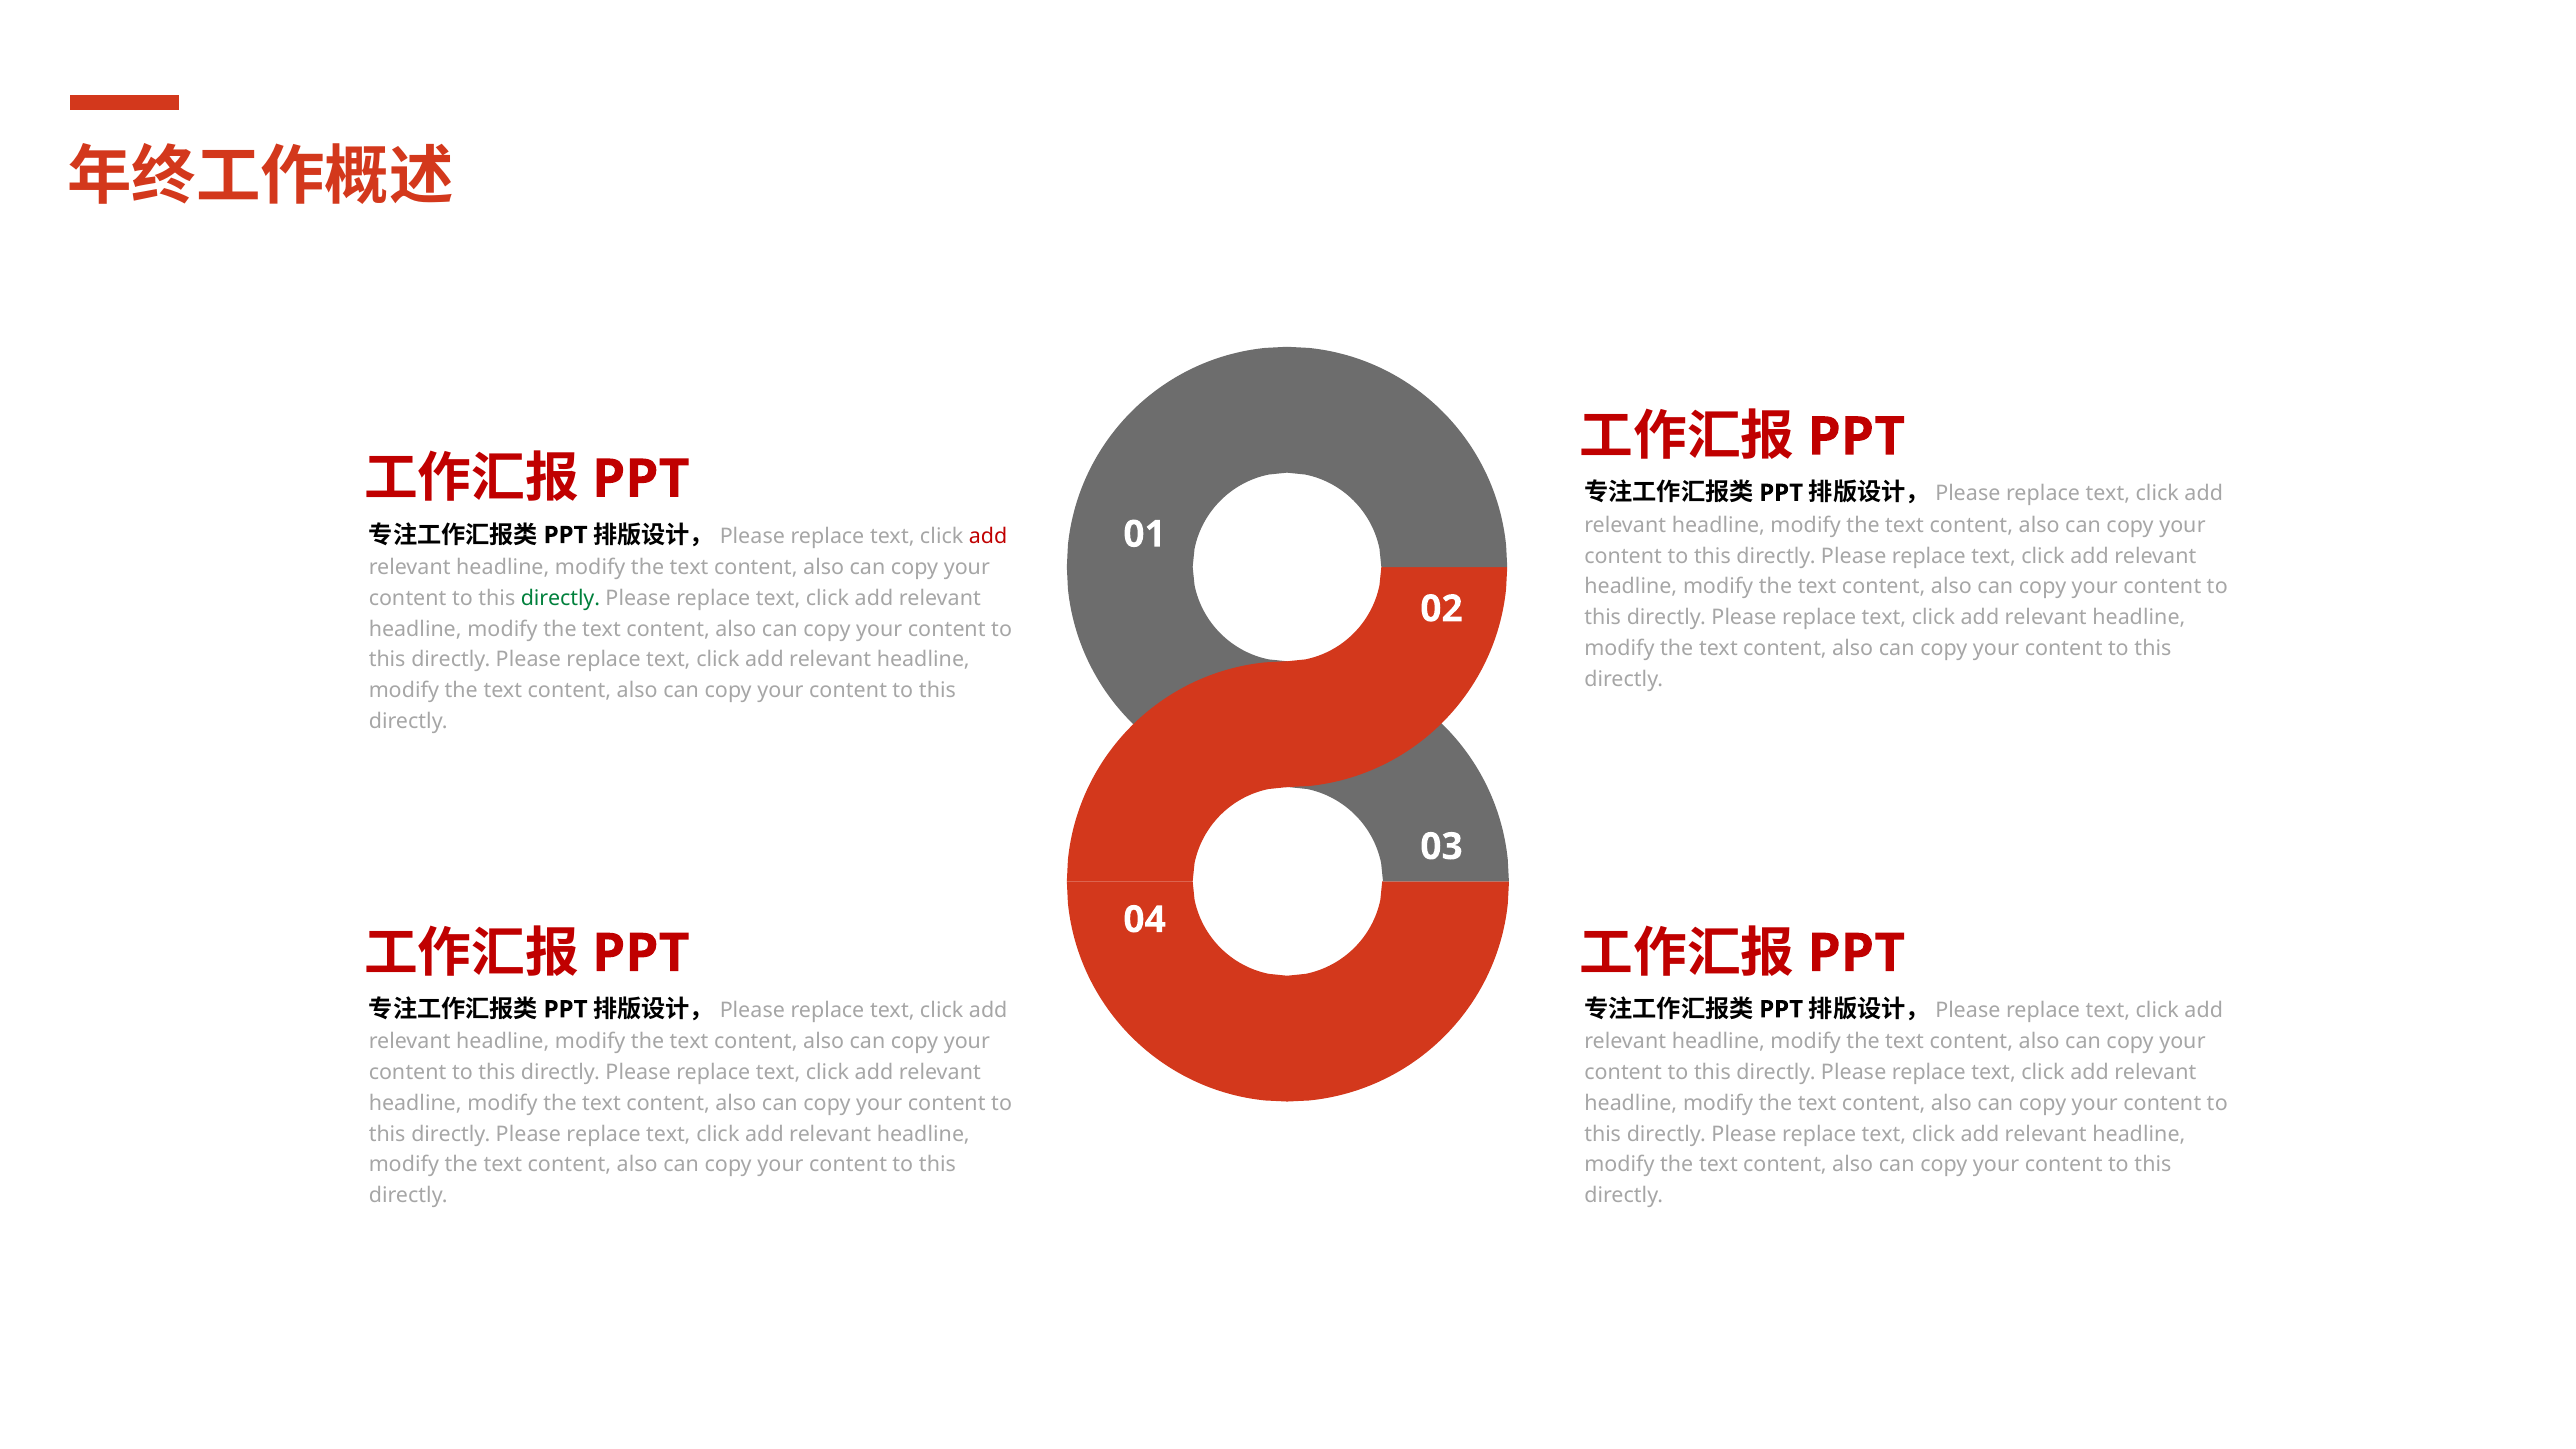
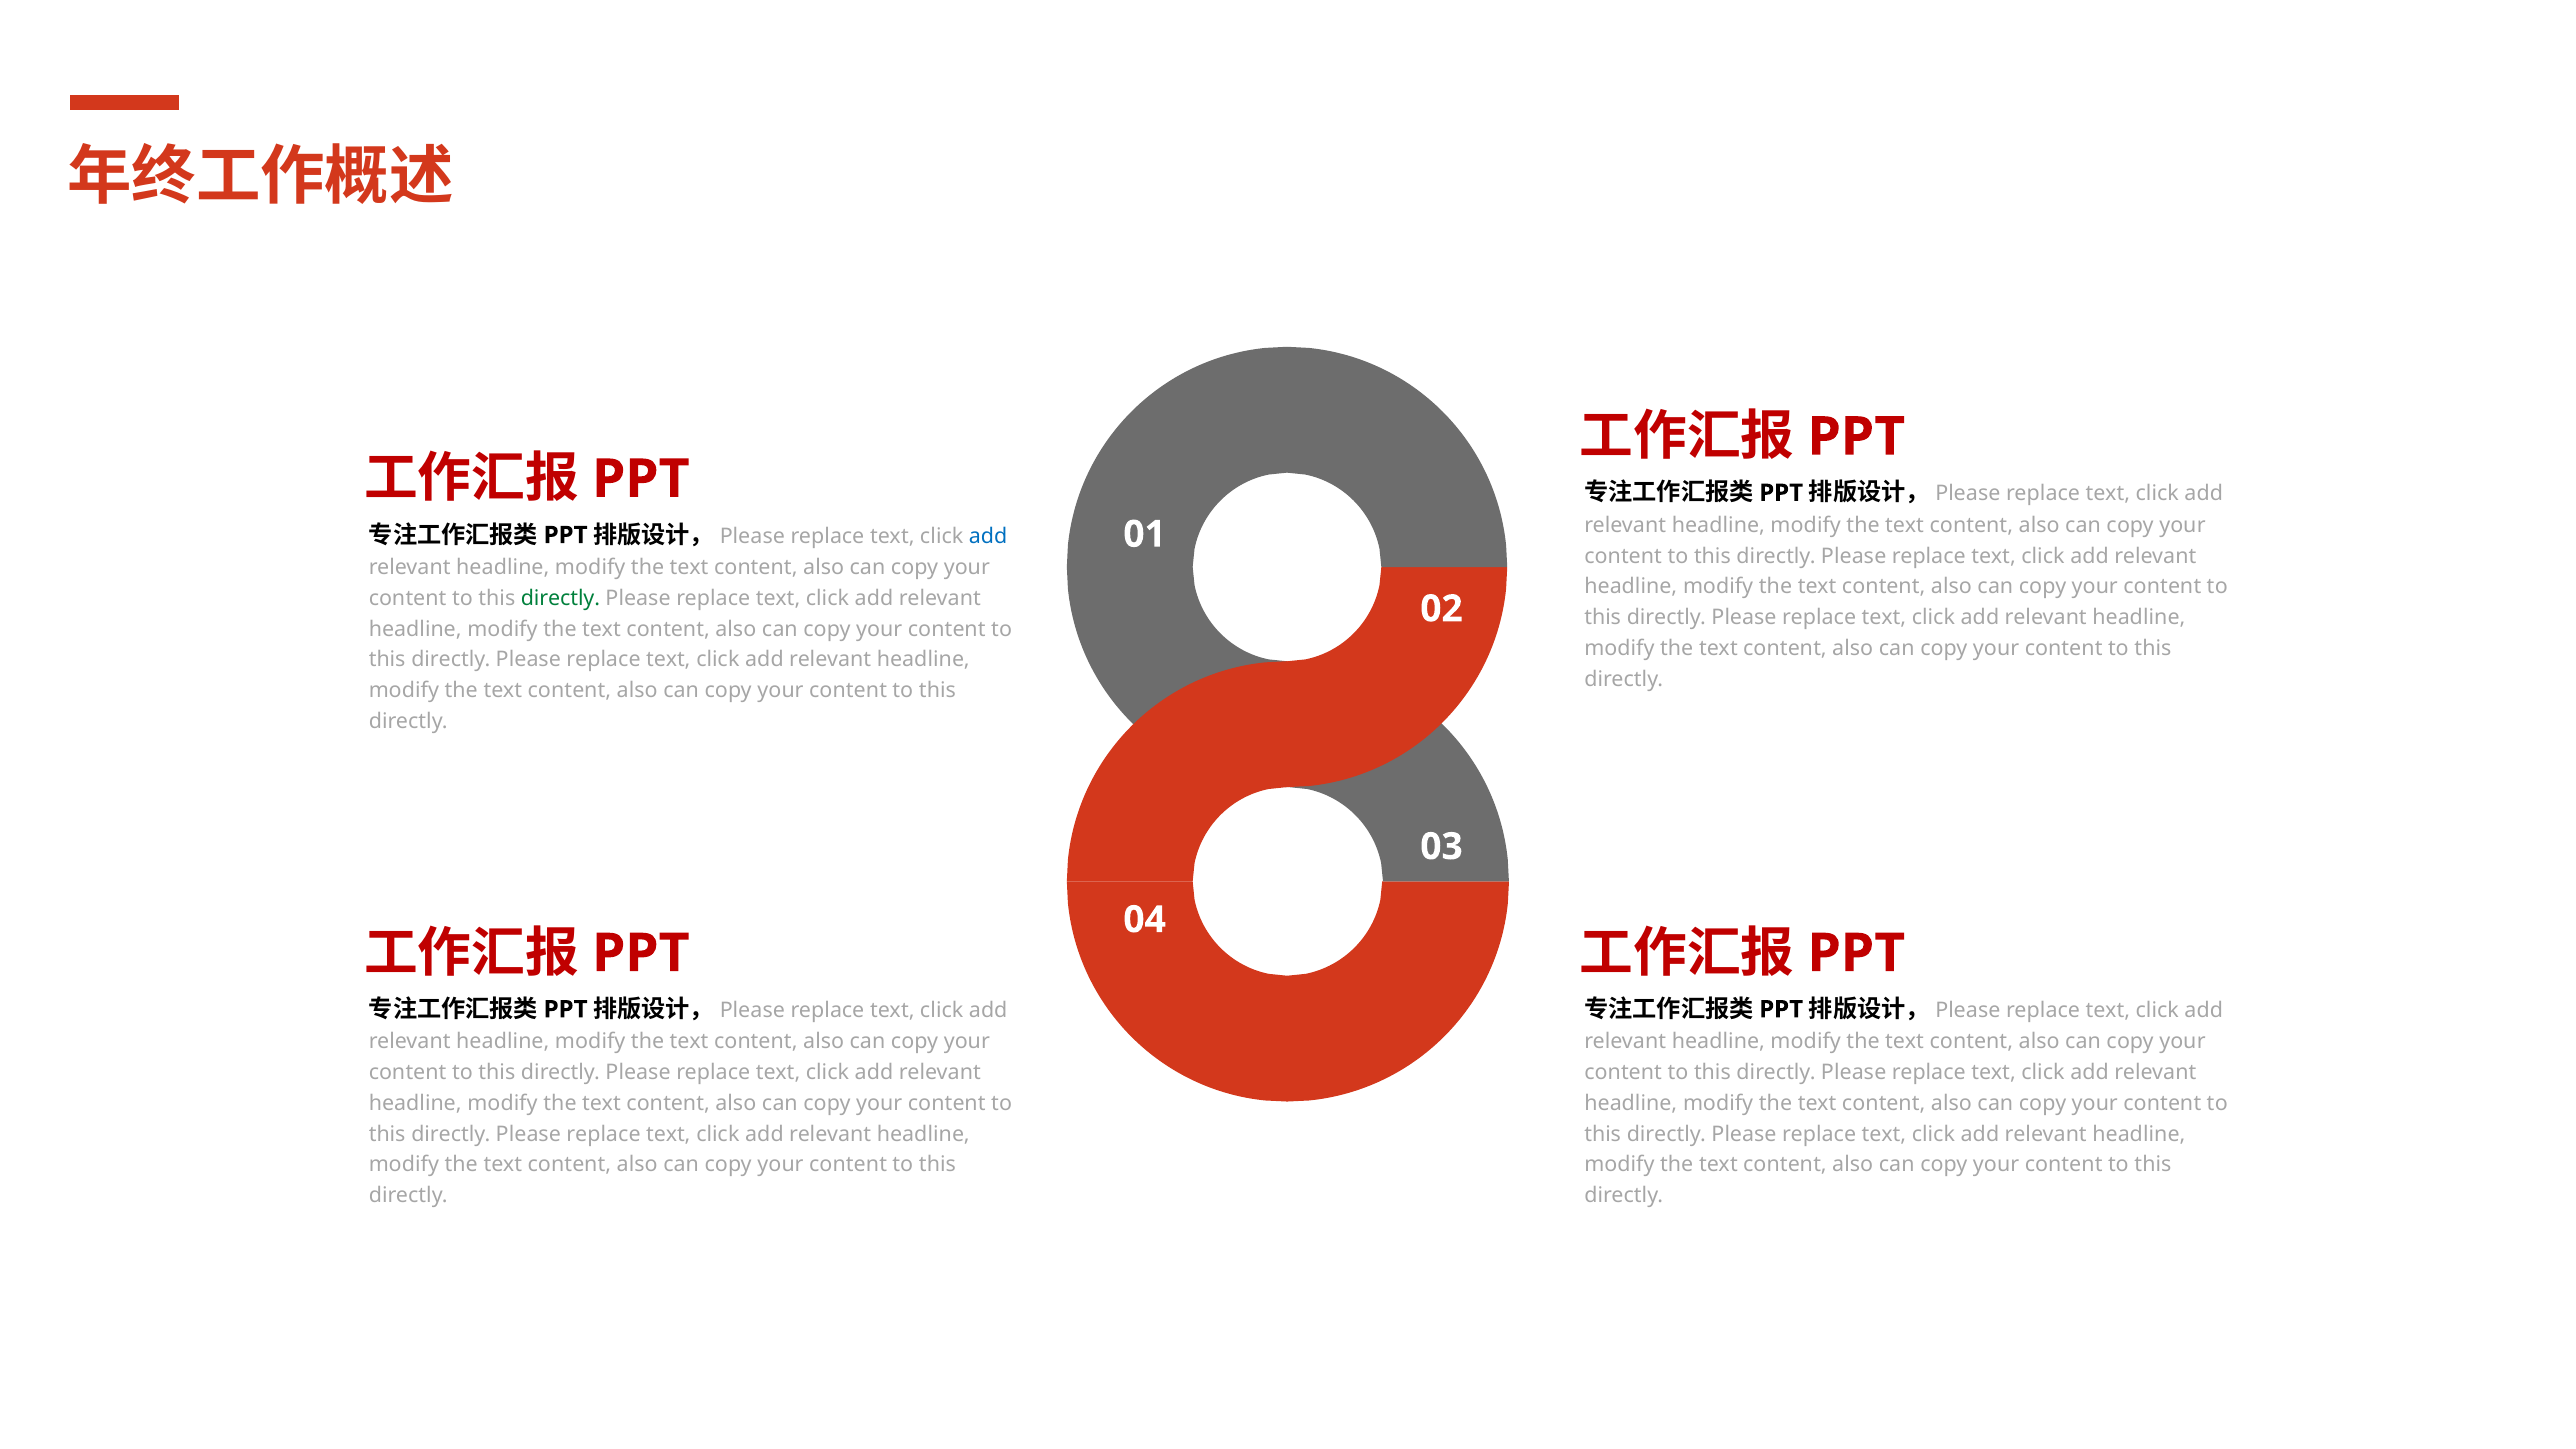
add colour: red -> blue (988, 536)
